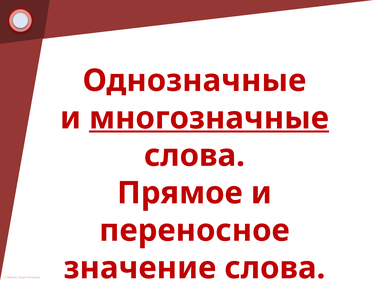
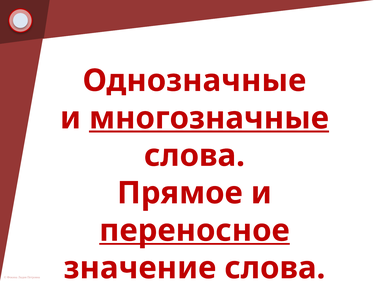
переносное underline: none -> present (194, 230)
